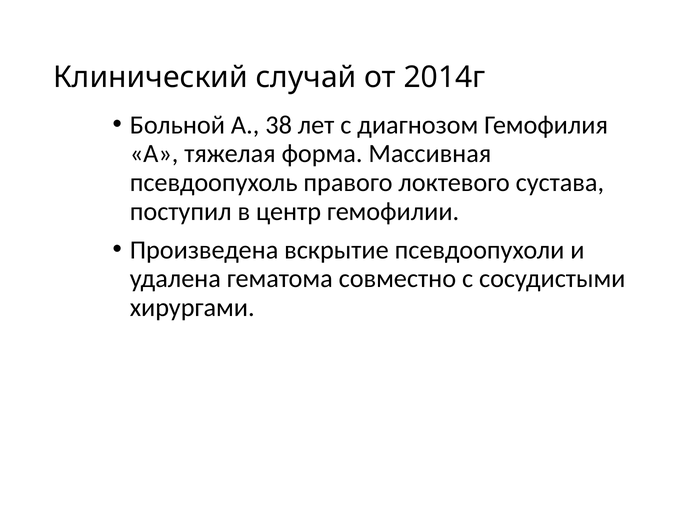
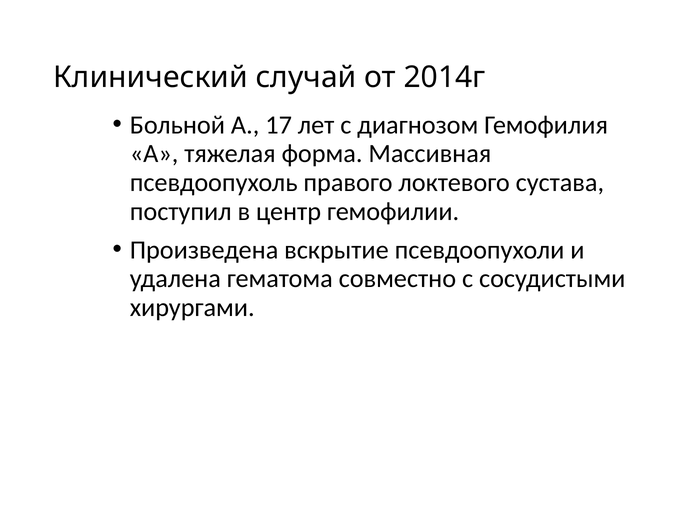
38: 38 -> 17 (279, 125)
